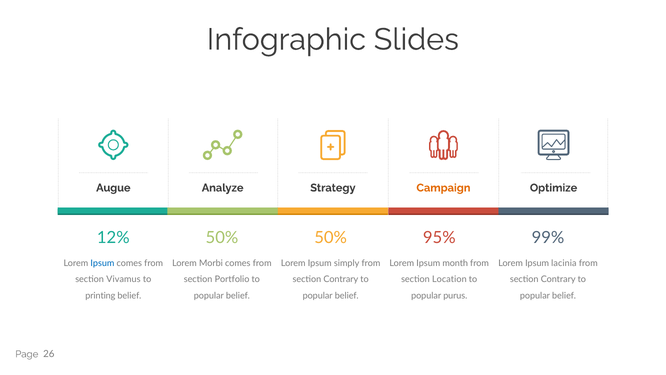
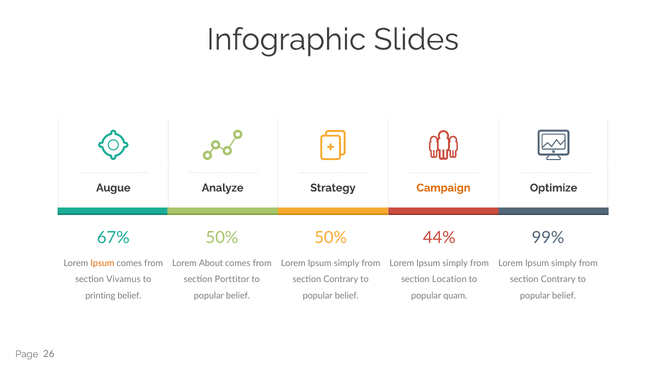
12%: 12% -> 67% (113, 238)
95%: 95% -> 44% (439, 238)
Ipsum colour: blue -> orange (102, 263)
Morbi: Morbi -> About (211, 263)
month: month -> simply (455, 263)
lacinia: lacinia -> simply (564, 263)
Portfolio: Portfolio -> Porttitor (232, 279)
purus: purus -> quam (455, 295)
